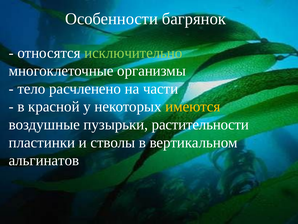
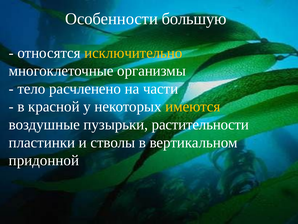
багрянок: багрянок -> большую (194, 19)
исключительно colour: light green -> yellow (133, 53)
альгинатов: альгинатов -> придонной (44, 160)
